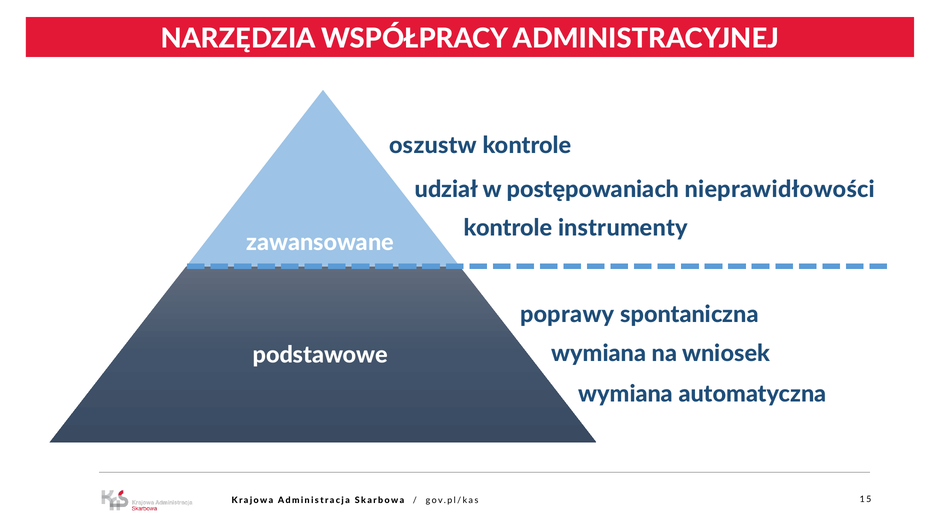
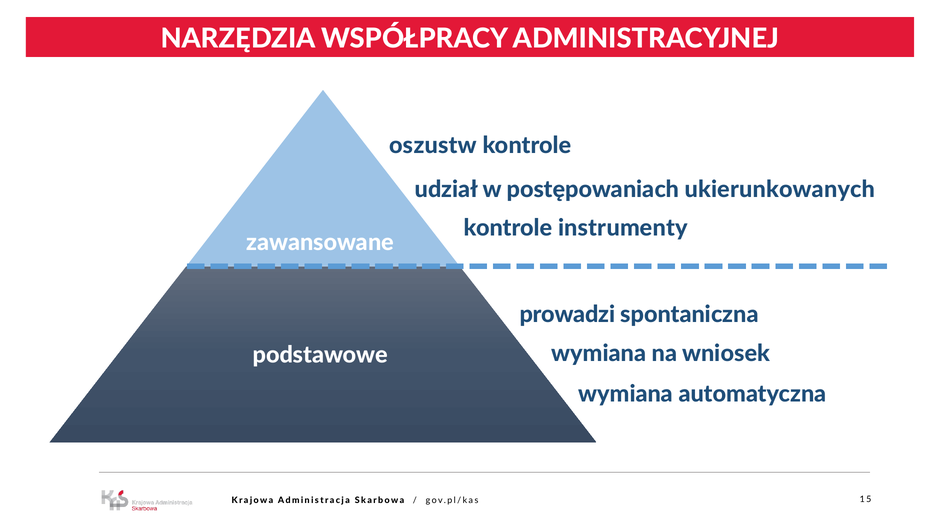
nieprawidłowości: nieprawidłowości -> ukierunkowanych (780, 190)
poprawy: poprawy -> prowadzi (567, 314)
